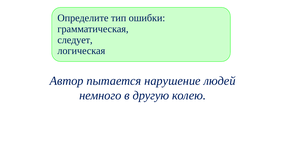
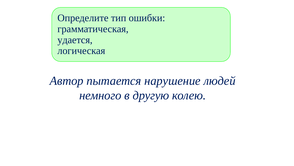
следует: следует -> удается (75, 40)
